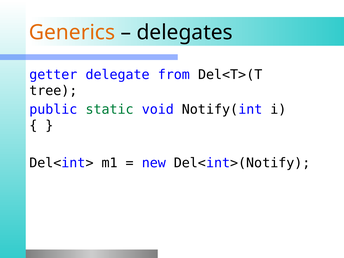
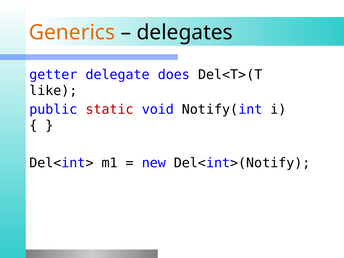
from: from -> does (174, 75)
tree: tree -> like (53, 91)
static colour: green -> red (110, 109)
